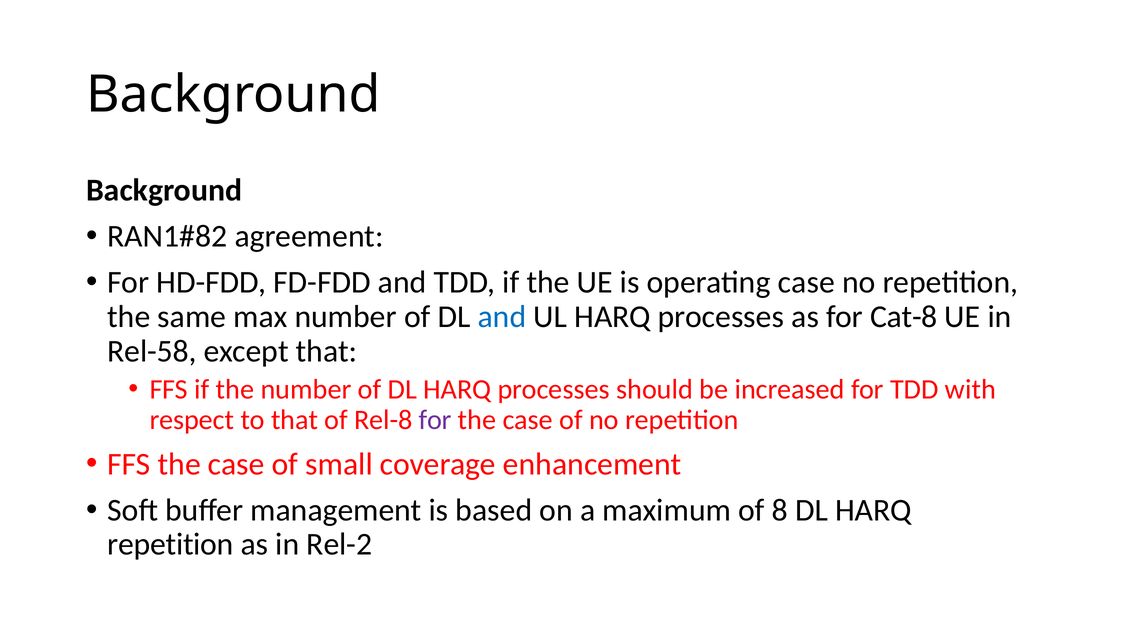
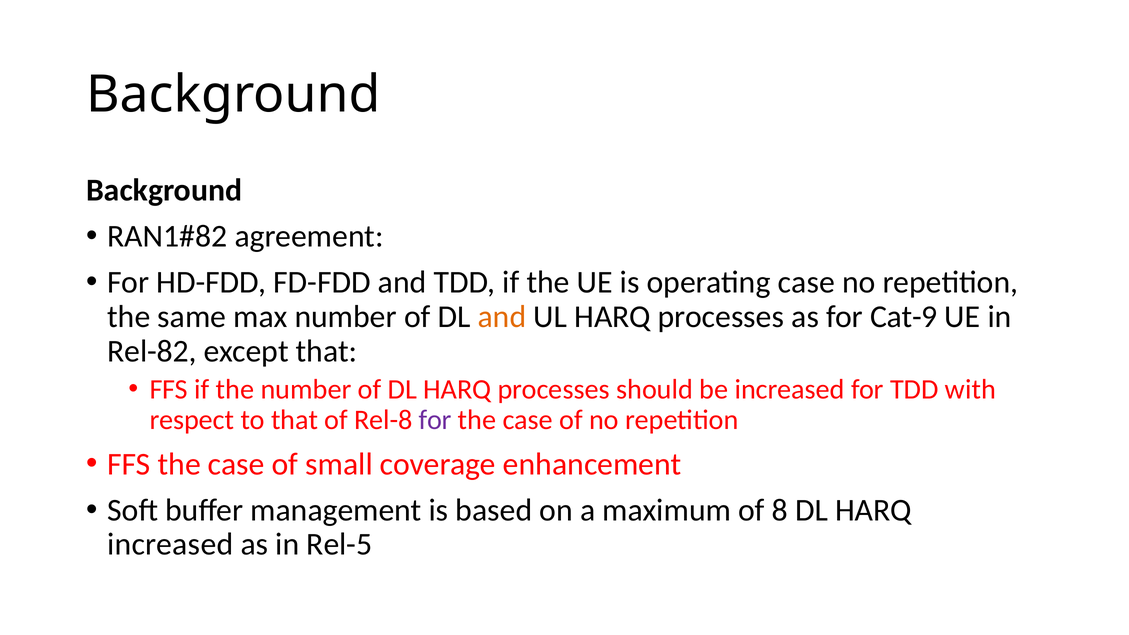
and colour: blue -> orange (502, 317)
Cat-8: Cat-8 -> Cat-9 (904, 317)
Rel-58: Rel-58 -> Rel-82 (152, 351)
repetition: repetition -> increased (170, 544)
Rel-2: Rel-2 -> Rel-5 (339, 544)
